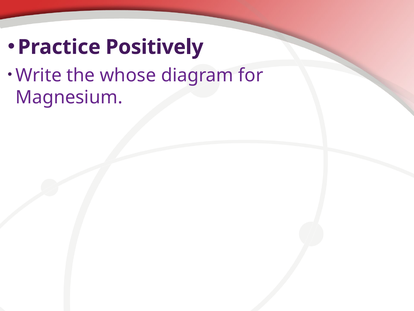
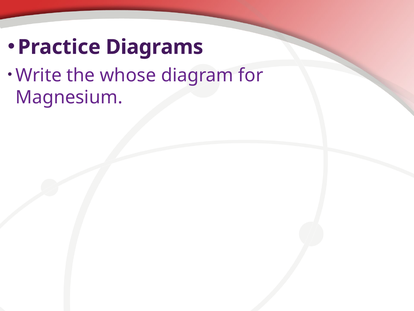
Positively: Positively -> Diagrams (154, 47)
